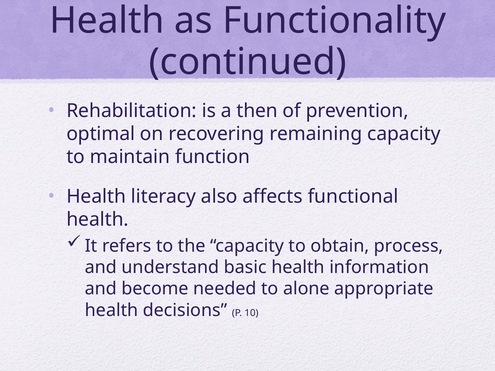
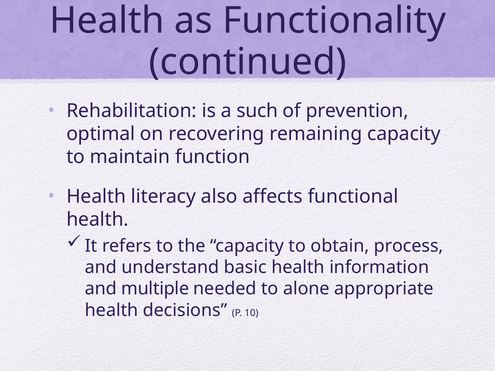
then: then -> such (257, 111)
become: become -> multiple (155, 289)
